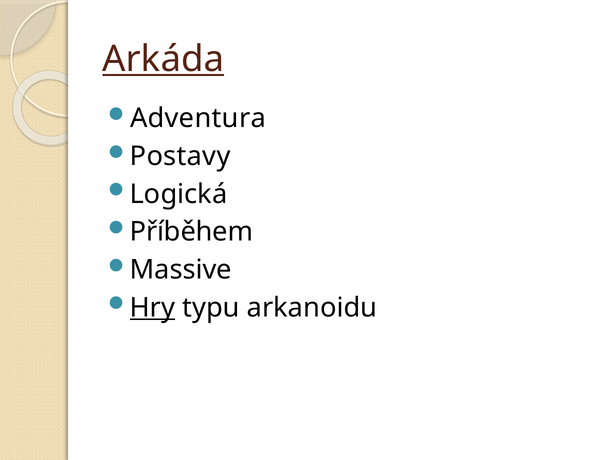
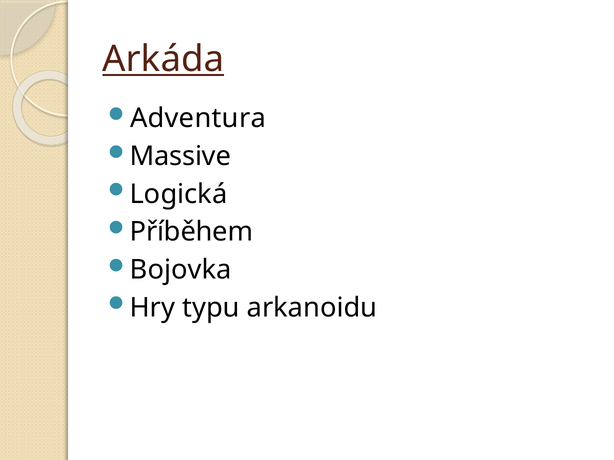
Postavy: Postavy -> Massive (180, 156)
Massive: Massive -> Bojovka (181, 270)
Hry underline: present -> none (152, 308)
